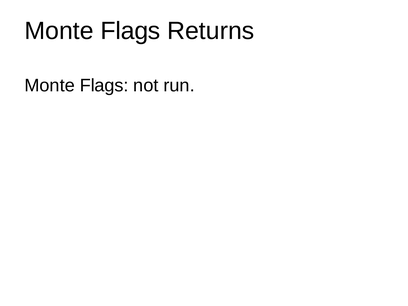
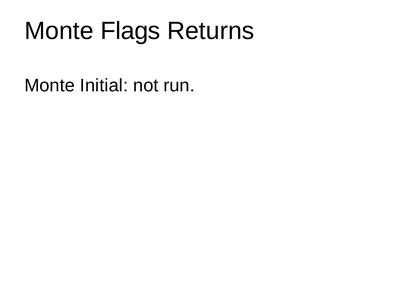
Flags: Flags -> Initial (104, 86)
